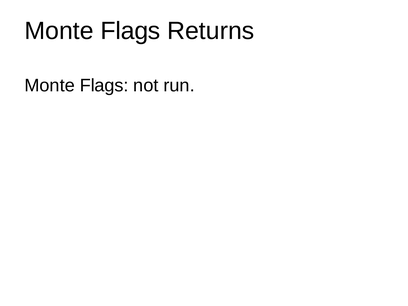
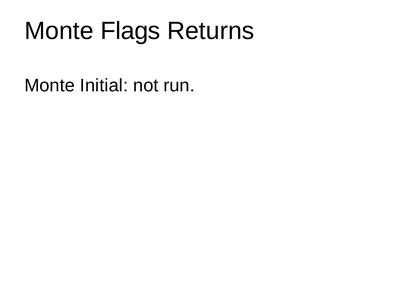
Flags: Flags -> Initial (104, 86)
